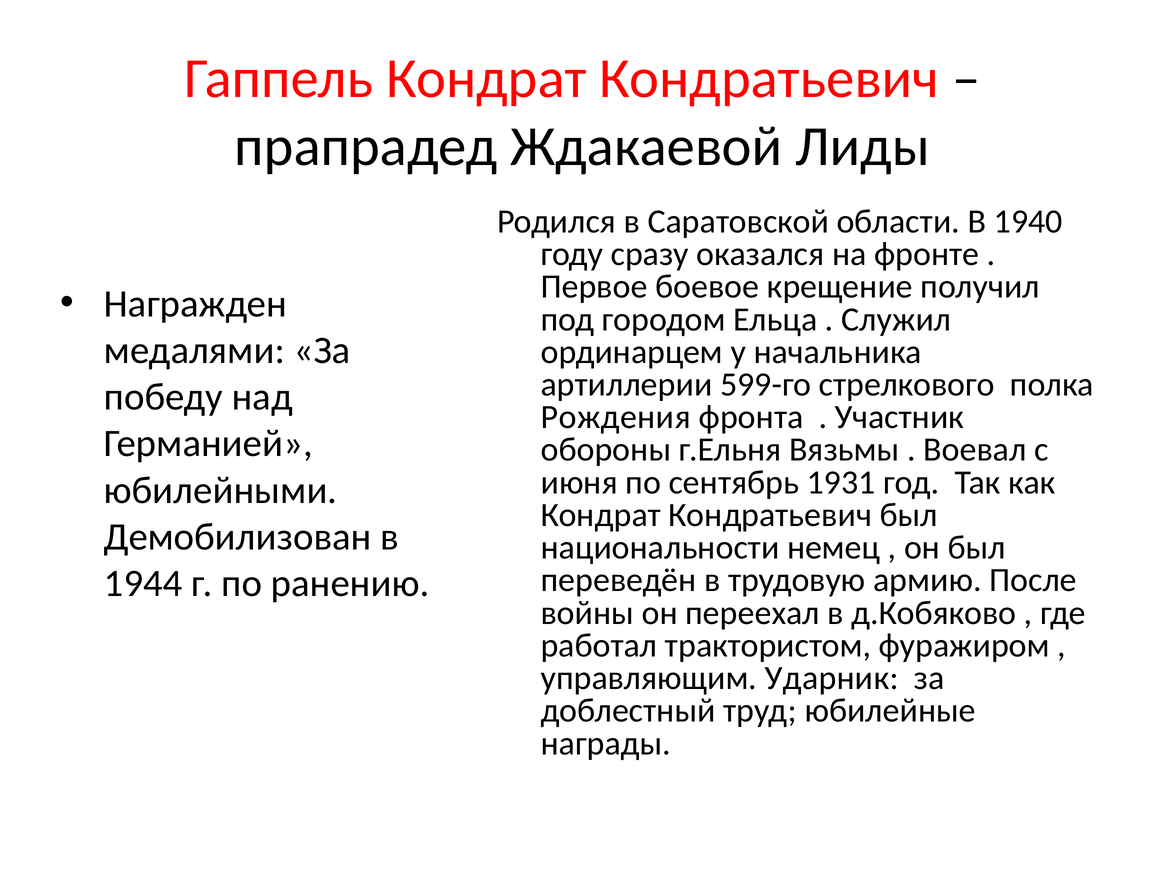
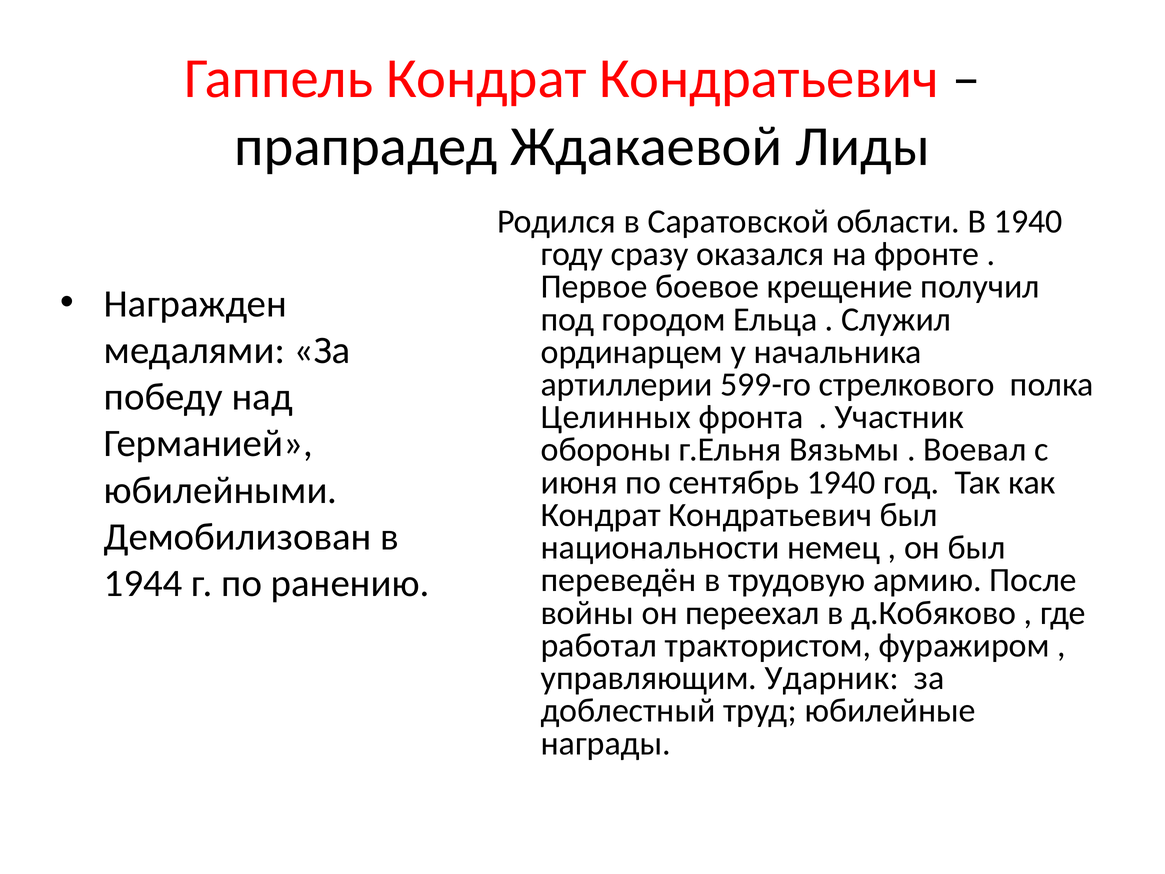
Рождения: Рождения -> Целинных (616, 417)
сентябрь 1931: 1931 -> 1940 (841, 482)
